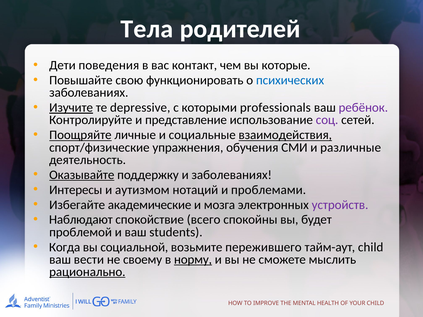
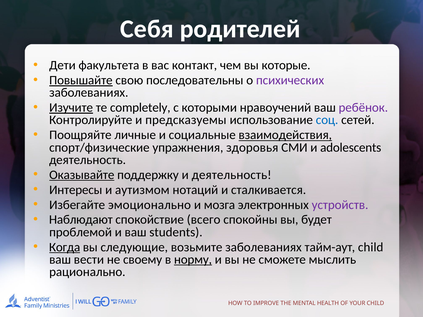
Тела: Тела -> Себя (147, 29)
поведения: поведения -> факультета (109, 65)
Повышайте underline: none -> present (81, 80)
функционировать: функционировать -> последовательны (195, 80)
психических colour: blue -> purple (290, 80)
depressive: depressive -> completely (140, 108)
professionals: professionals -> нравоучений (275, 108)
представление: представление -> предсказуемы (186, 120)
соц colour: purple -> blue (327, 120)
Поощряйте underline: present -> none (80, 135)
обучения: обучения -> здоровья (252, 148)
различные: различные -> adolescents (351, 148)
и заболеваниях: заболеваниях -> деятельность (232, 175)
проблемами: проблемами -> сталкивается (269, 190)
академические: академические -> эмоционально (149, 205)
Когда underline: none -> present (65, 247)
социальной: социальной -> следующие (134, 247)
возьмите пережившего: пережившего -> заболеваниях (263, 247)
рационально underline: present -> none (87, 272)
